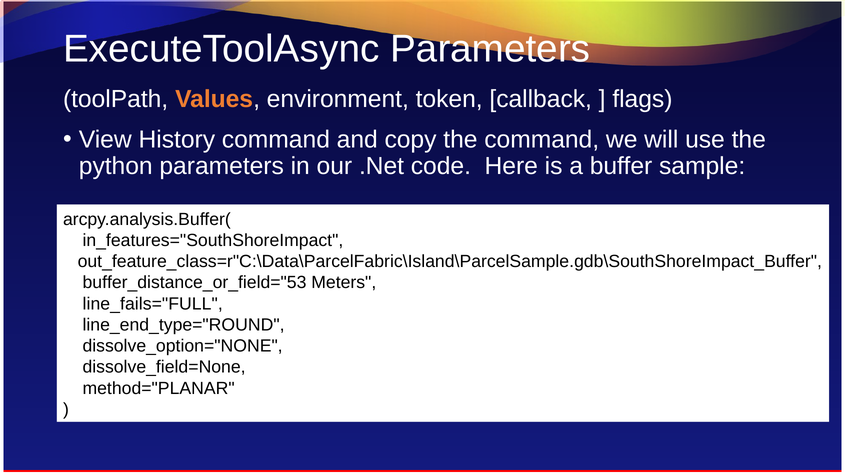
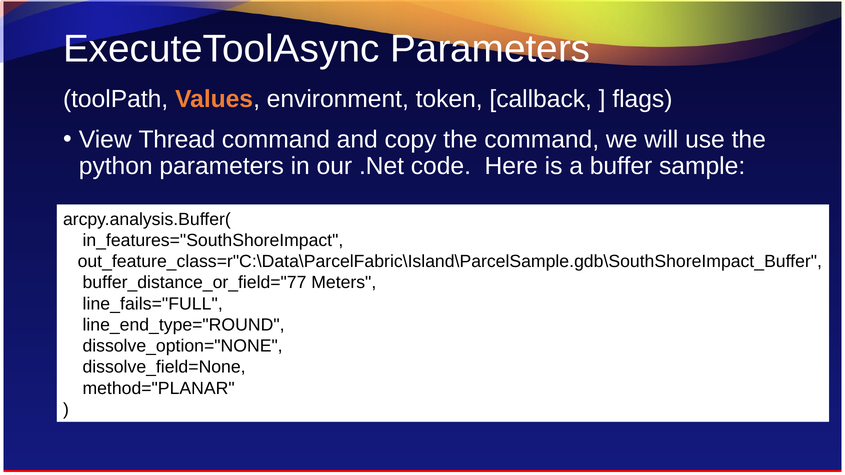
History: History -> Thread (177, 140)
buffer_distance_or_field="53: buffer_distance_or_field="53 -> buffer_distance_or_field="77 (194, 283)
